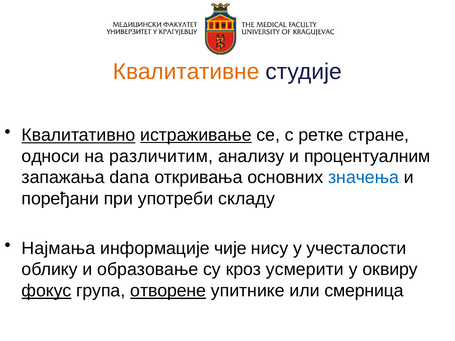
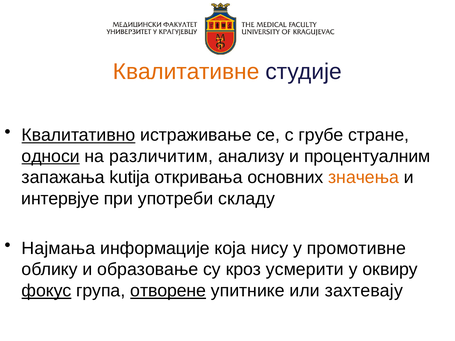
истраживање underline: present -> none (196, 135)
ретке: ретке -> грубе (321, 135)
односи underline: none -> present (51, 156)
dana: dana -> kutija (130, 178)
значења colour: blue -> orange (364, 178)
поређани: поређани -> интервјуе (60, 199)
чије: чије -> која (230, 248)
учесталости: учесталости -> промотивне (356, 248)
смерница: смерница -> захтевају (364, 291)
